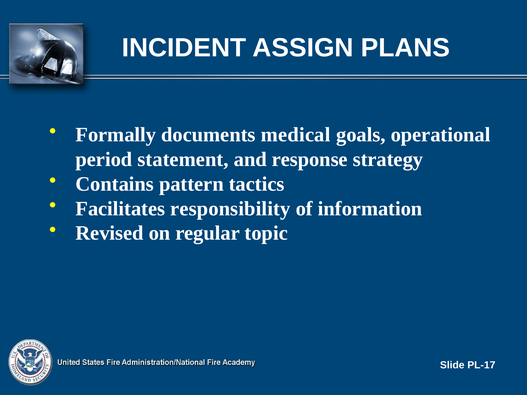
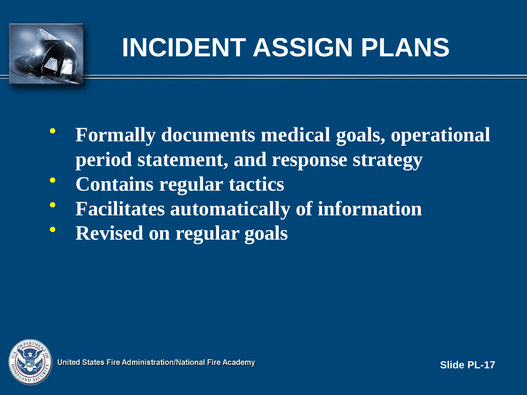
Contains pattern: pattern -> regular (191, 184)
responsibility: responsibility -> automatically (230, 209)
regular topic: topic -> goals (266, 233)
